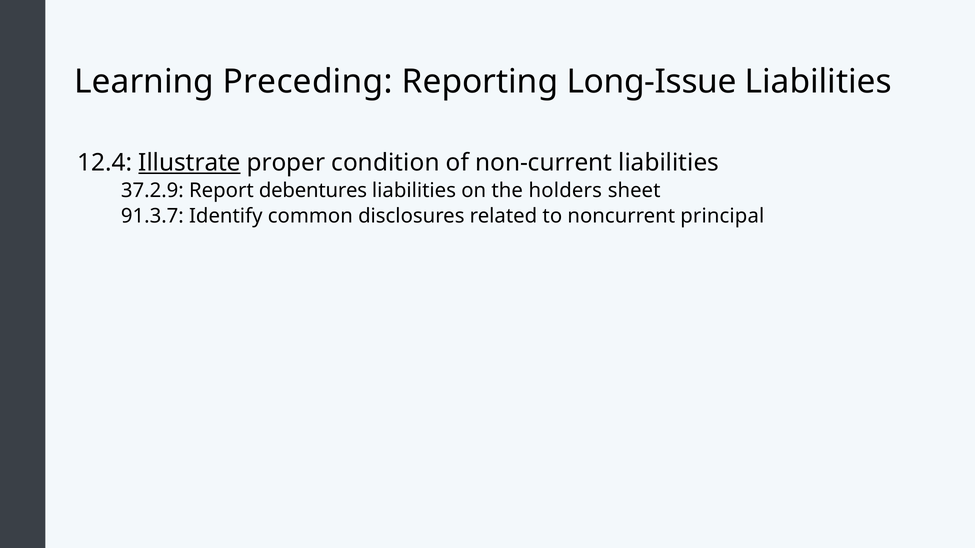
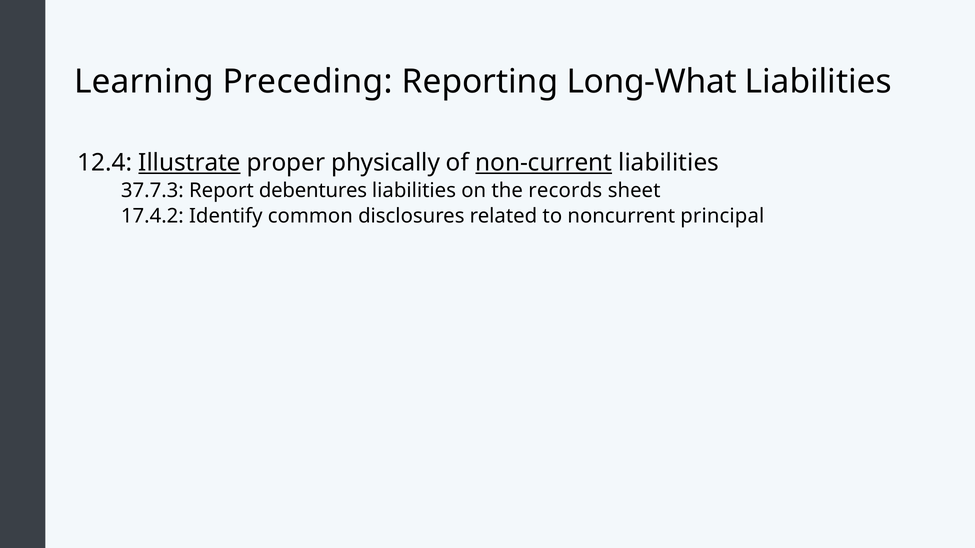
Long-Issue: Long-Issue -> Long-What (652, 82)
condition: condition -> physically (386, 163)
non-current underline: none -> present (544, 163)
37.2.9: 37.2.9 -> 37.7.3 (152, 191)
holders: holders -> records (565, 191)
91.3.7: 91.3.7 -> 17.4.2 (152, 216)
